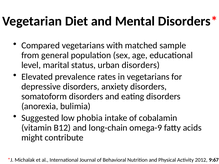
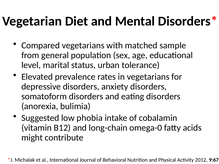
urban disorders: disorders -> tolerance (141, 65)
omega-9: omega-9 -> omega-0 (146, 128)
